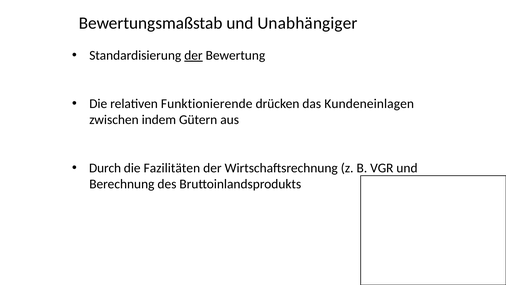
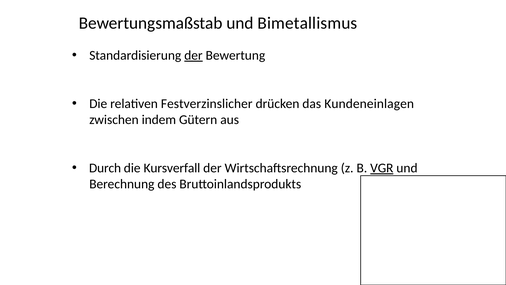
Unabhängiger: Unabhängiger -> Bimetallismus (307, 23)
Funktionierende: Funktionierende -> Festverzinslicher (207, 104)
Fazilitäten: Fazilitäten -> Kursverfall (172, 168)
VGR underline: none -> present (382, 168)
